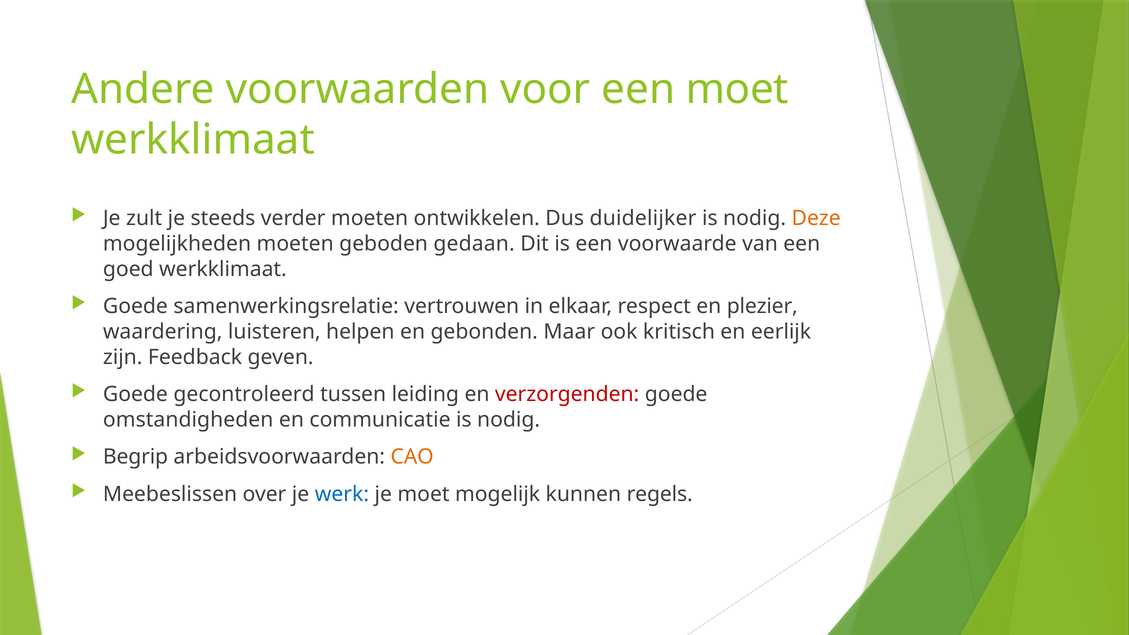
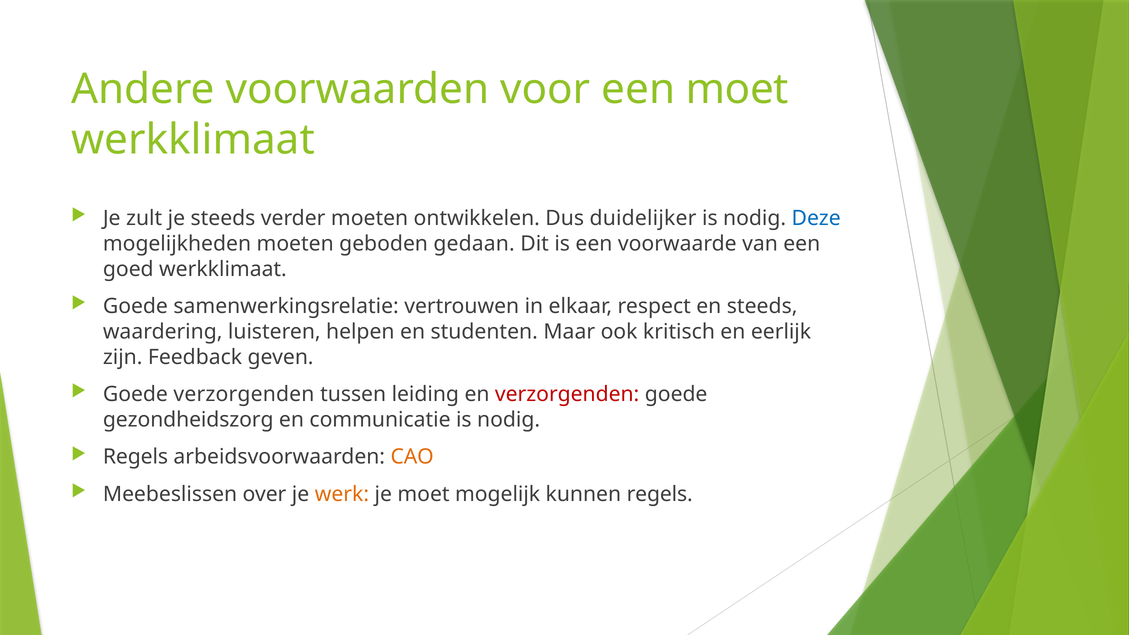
Deze colour: orange -> blue (816, 219)
en plezier: plezier -> steeds (762, 306)
gebonden: gebonden -> studenten (484, 332)
Goede gecontroleerd: gecontroleerd -> verzorgenden (244, 394)
omstandigheden: omstandigheden -> gezondheidszorg (188, 420)
Begrip: Begrip -> Regels (135, 457)
werk colour: blue -> orange (342, 494)
